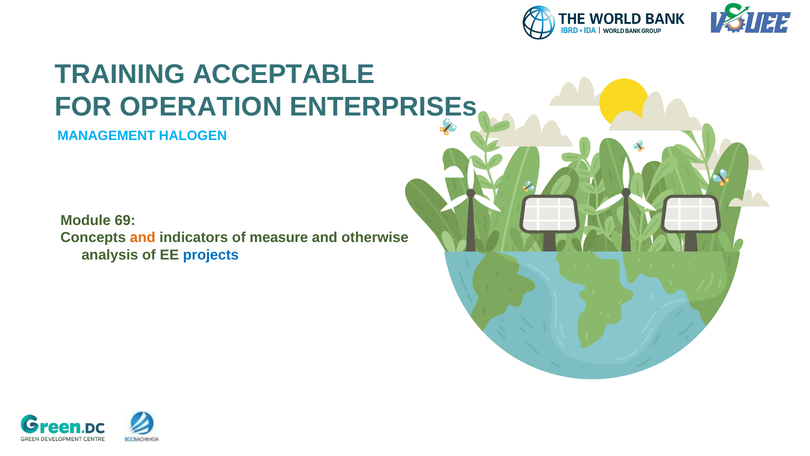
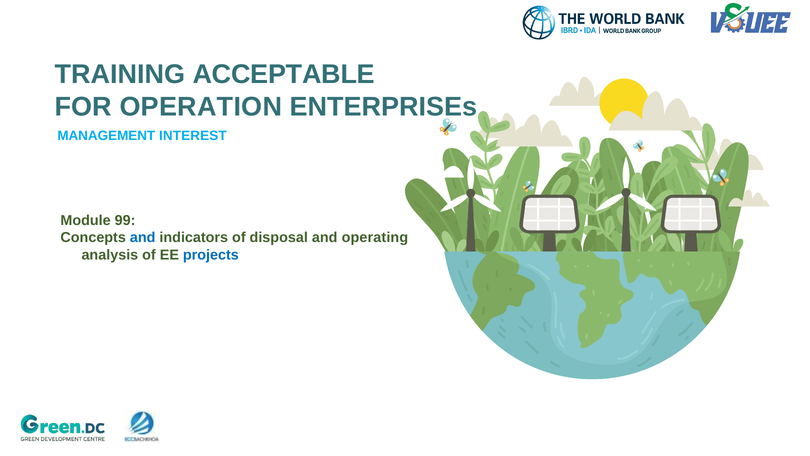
HALOGEN: HALOGEN -> INTEREST (193, 136)
69: 69 -> 99 (125, 220)
and colour: orange -> blue (143, 237)
measure: measure -> disposal (279, 237)
otherwise: otherwise -> operating (375, 237)
